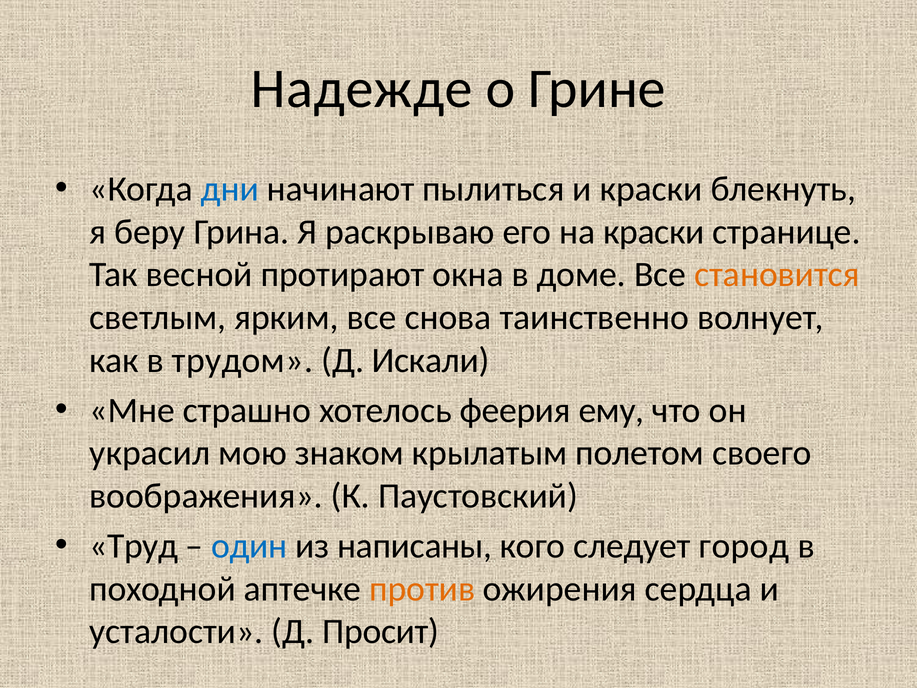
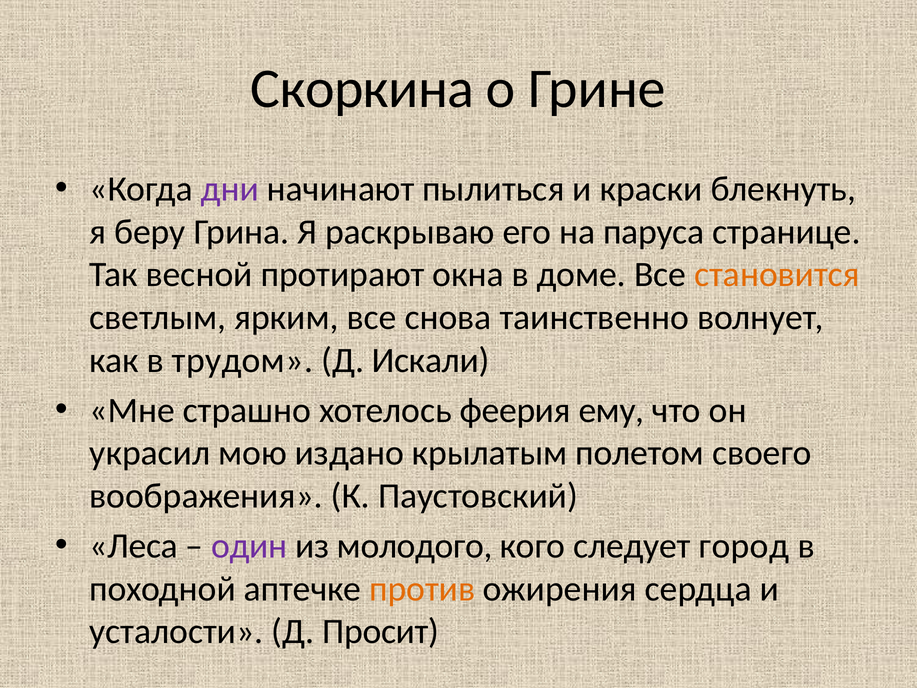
Надежде: Надежде -> Скоркина (362, 89)
дни colour: blue -> purple (230, 189)
на краски: краски -> паруса (654, 232)
знаком: знаком -> издано (349, 453)
Труд: Труд -> Леса (134, 546)
один colour: blue -> purple (249, 546)
написаны: написаны -> молодого (415, 546)
